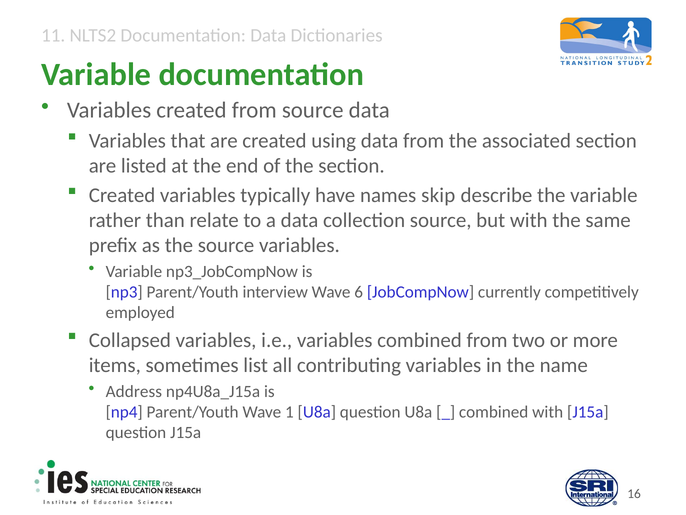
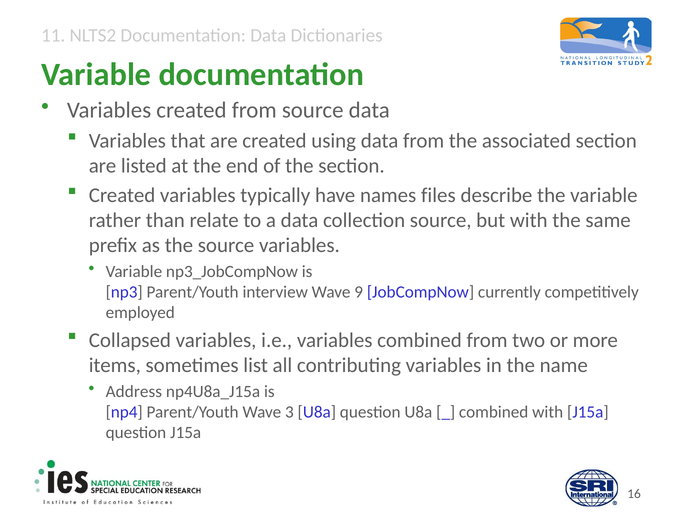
skip: skip -> files (438, 195)
6: 6 -> 9 (359, 292)
1: 1 -> 3 (289, 412)
